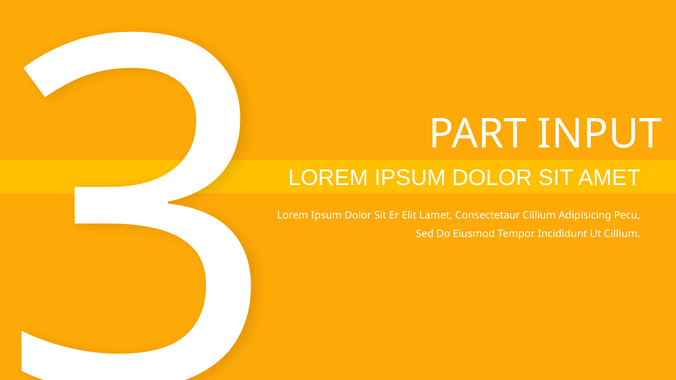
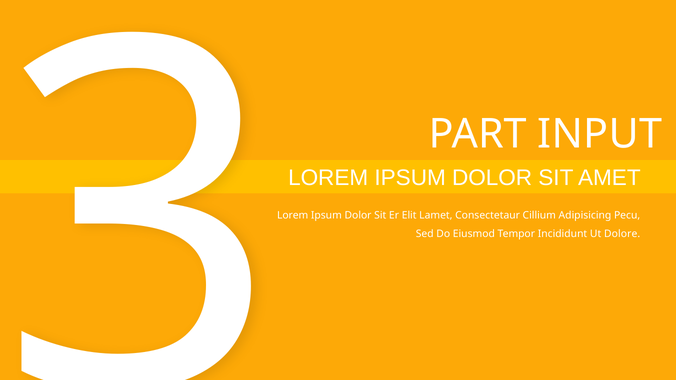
Ut Cillium: Cillium -> Dolore (622, 234)
